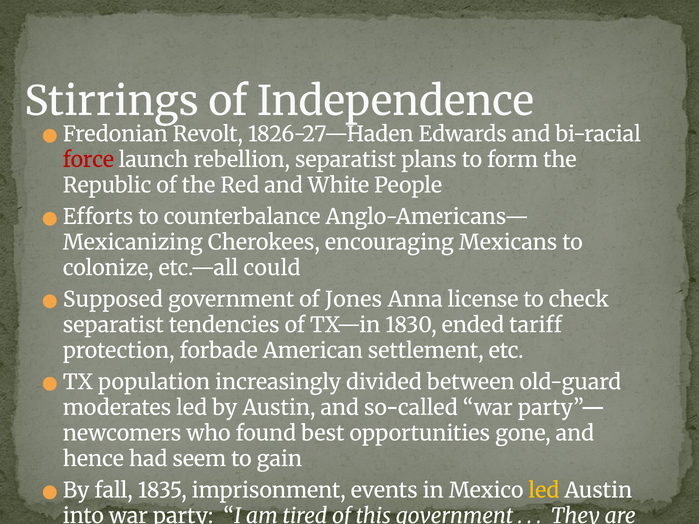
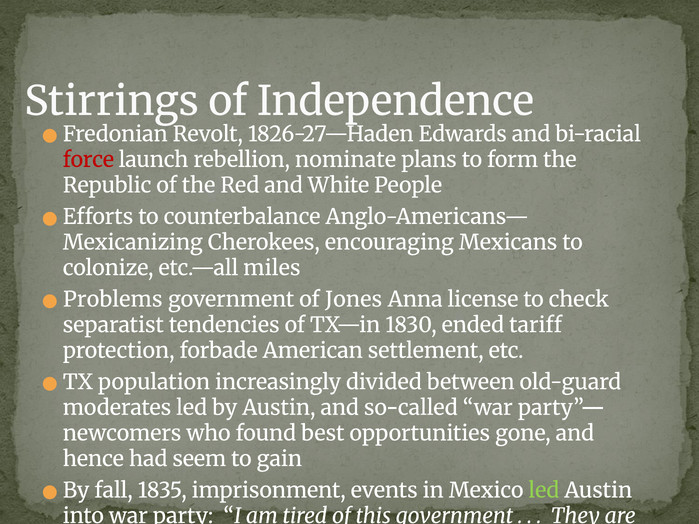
rebellion separatist: separatist -> nominate (346, 160)
could: could -> miles (272, 268)
Supposed: Supposed -> Problems (113, 300)
led colour: yellow -> light green (544, 491)
